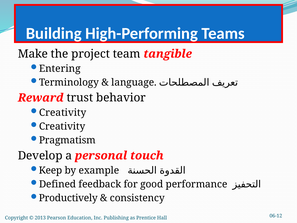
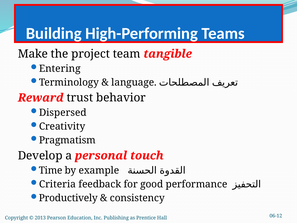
Creativity: Creativity -> Dispersed (63, 112)
Keep: Keep -> Time (51, 170)
Defined: Defined -> Criteria (57, 184)
